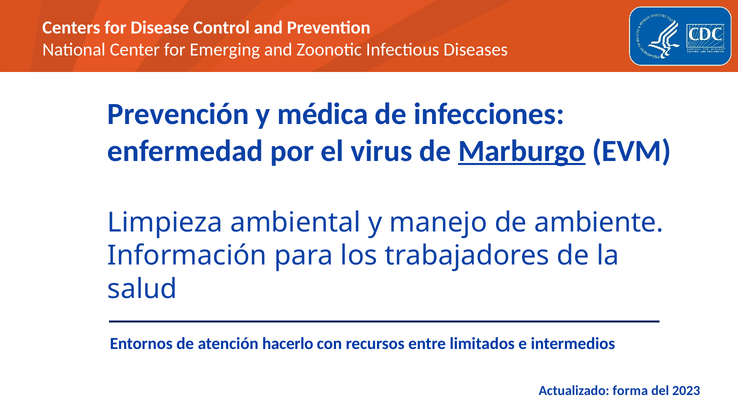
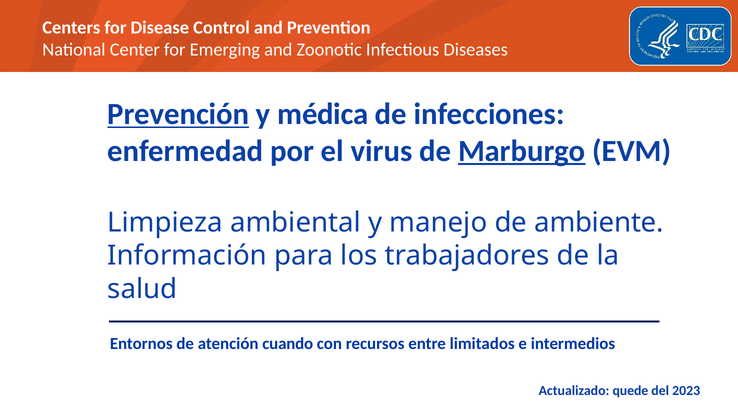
Prevención underline: none -> present (178, 114)
hacerlo: hacerlo -> cuando (288, 344)
forma: forma -> quede (630, 391)
